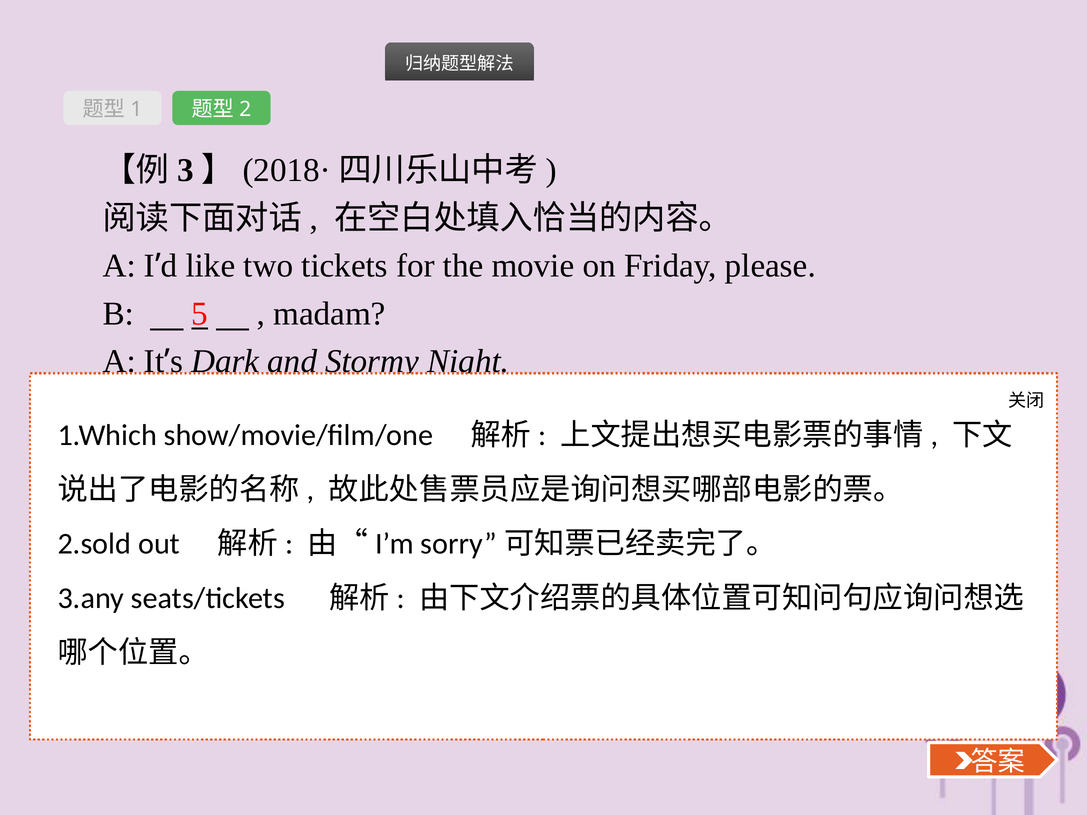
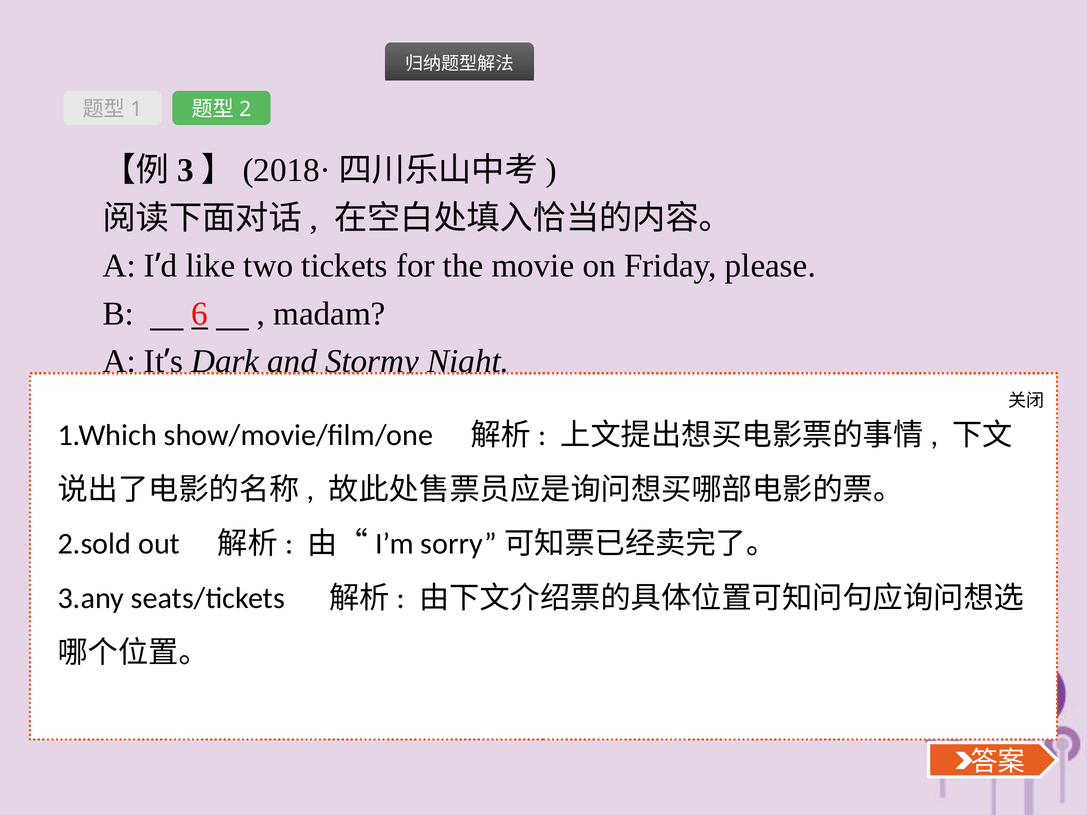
5: 5 -> 6 (200, 314)
